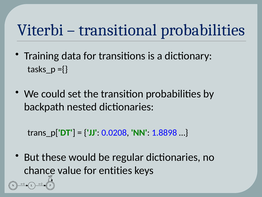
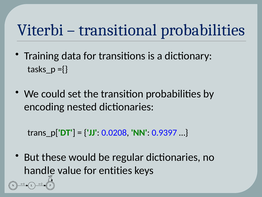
backpath: backpath -> encoding (44, 107)
1.8898: 1.8898 -> 0.9397 (164, 132)
chance: chance -> handle (40, 170)
